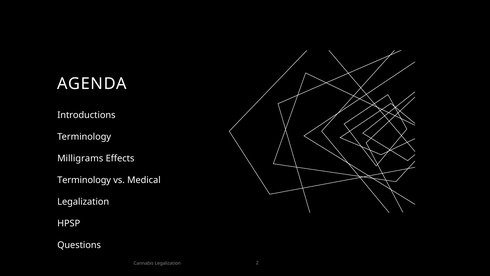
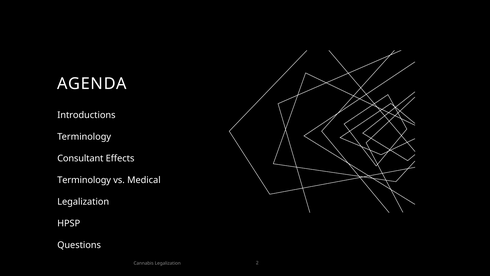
Milligrams: Milligrams -> Consultant (80, 158)
